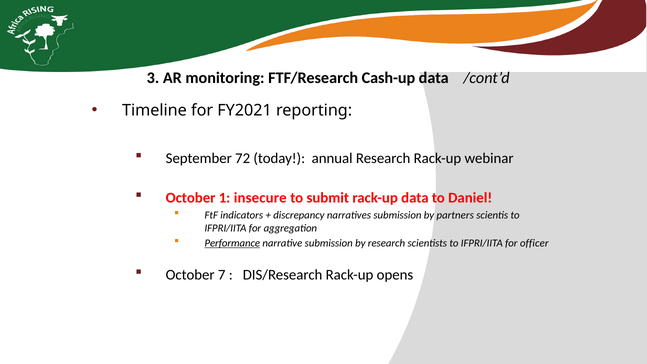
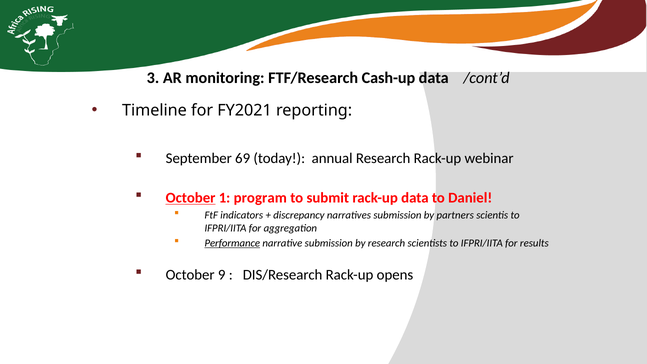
72: 72 -> 69 (243, 158)
October underline: none -> present (191, 198)
insecure: insecure -> program (260, 198)
officer: officer -> results (534, 243)
7: 7 -> 9 (222, 275)
